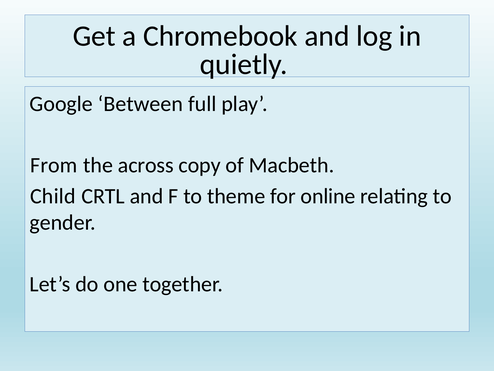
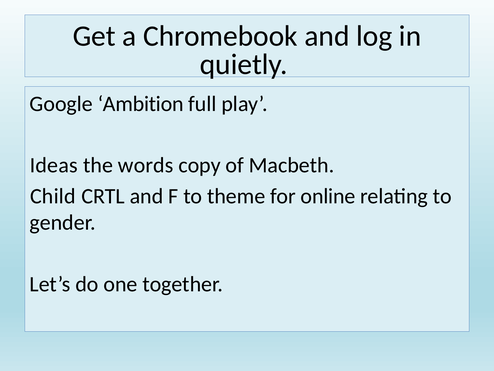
Between: Between -> Ambition (141, 104)
From: From -> Ideas (54, 165)
across: across -> words (146, 165)
